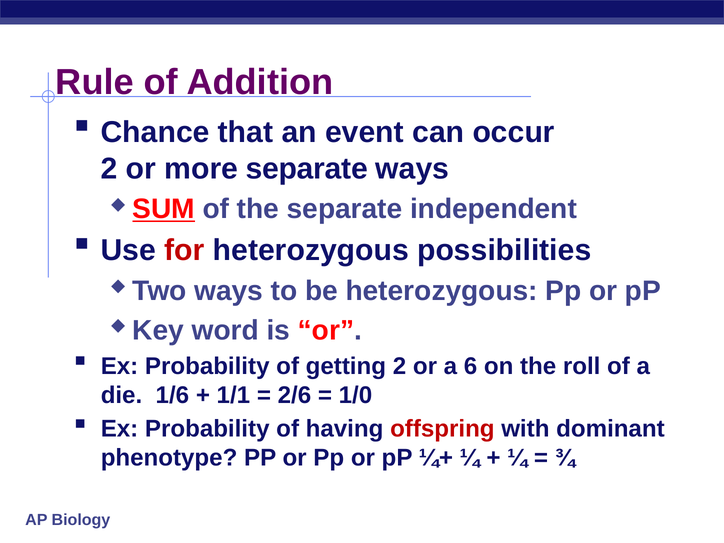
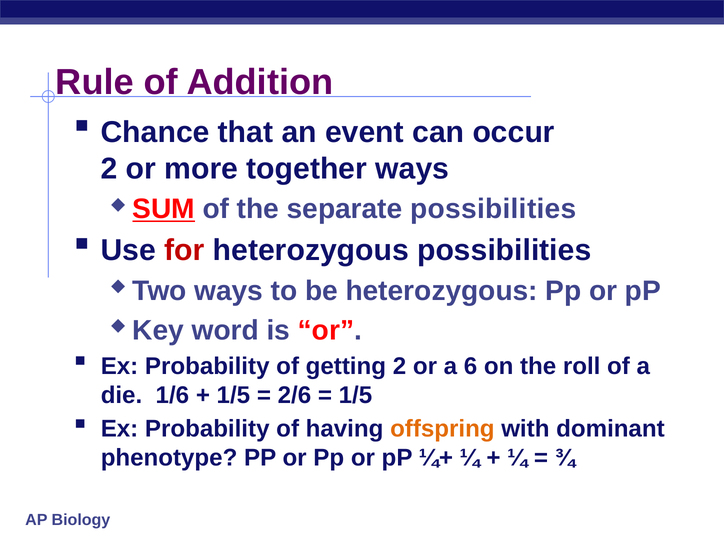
more separate: separate -> together (307, 169)
separate independent: independent -> possibilities (493, 209)
1/1: 1/1 -> 1/5 (233, 395)
1/0: 1/0 -> 1/5 (355, 395)
offspring colour: red -> orange (442, 429)
